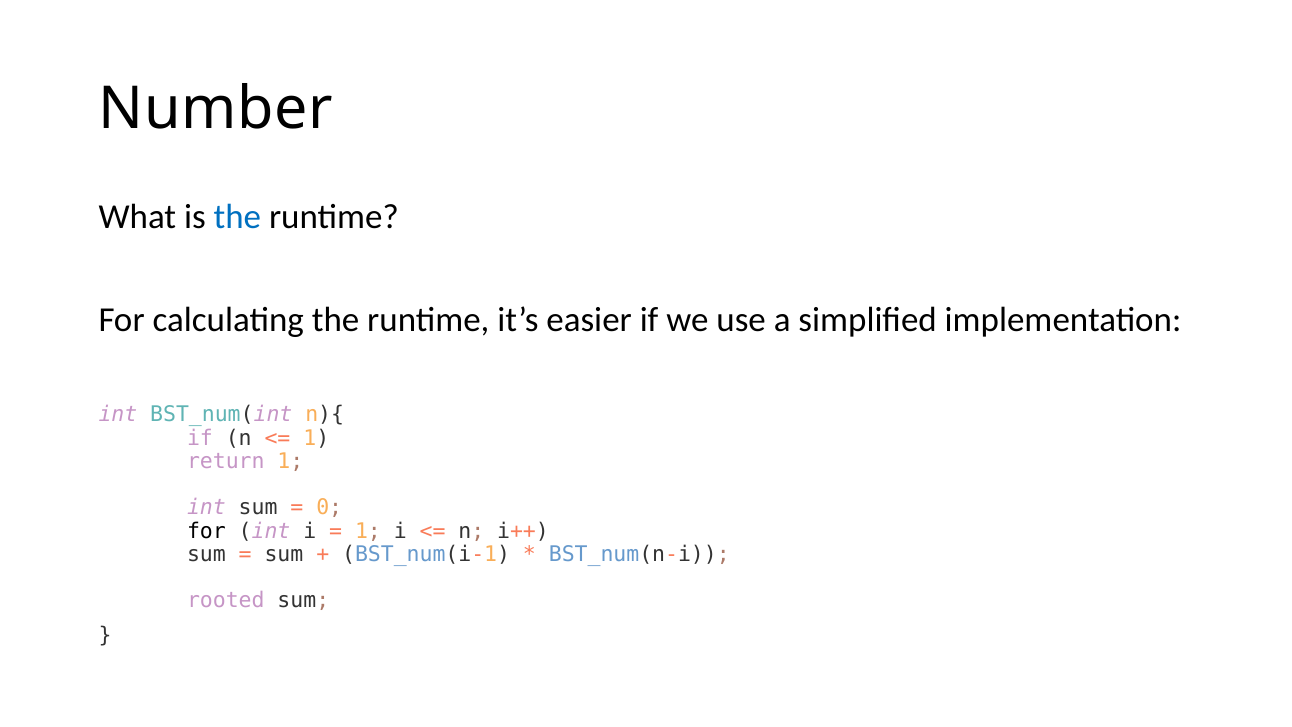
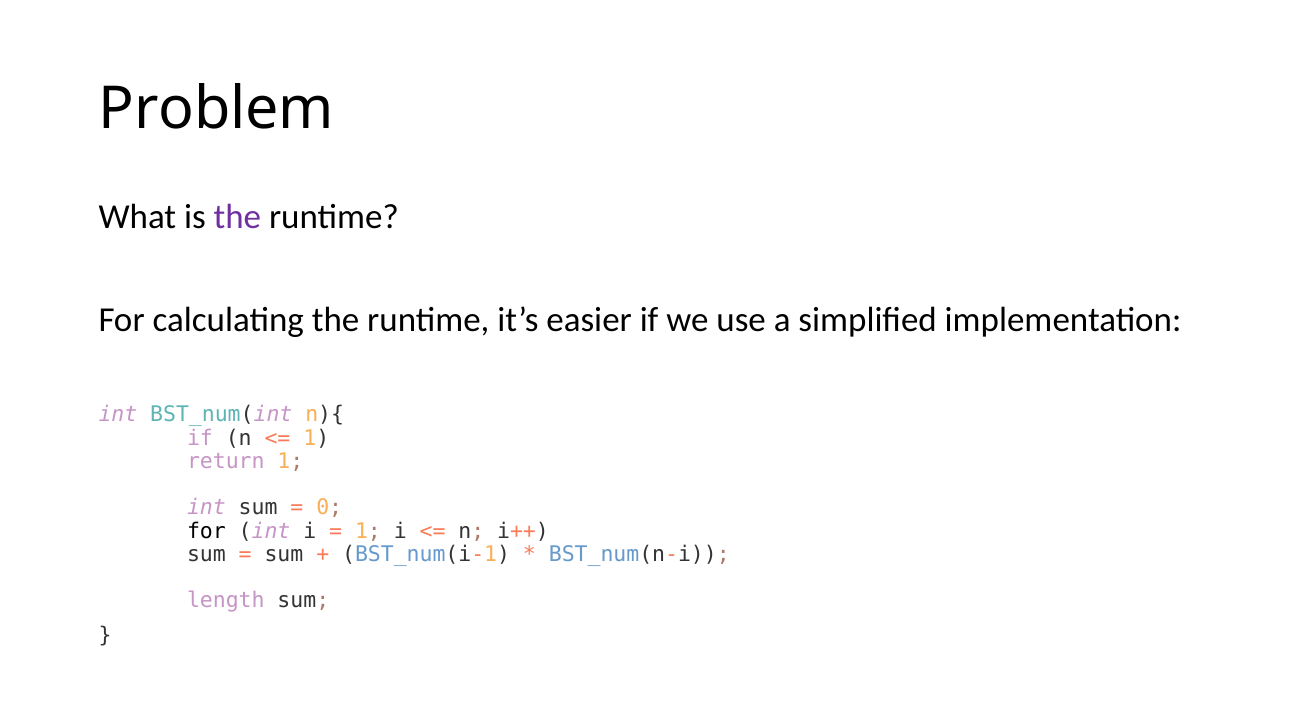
Number: Number -> Problem (216, 109)
the colour: blue -> purple (237, 217)
rooted: rooted -> length (226, 601)
